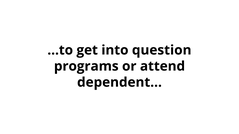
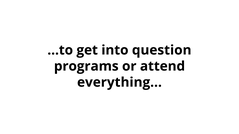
dependent: dependent -> everything (119, 83)
